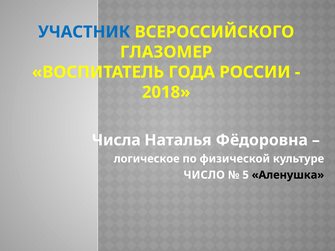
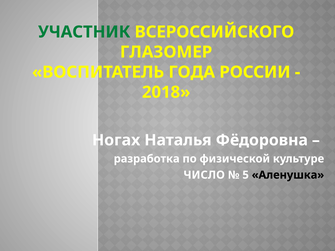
УЧАСТНИК colour: blue -> green (84, 32)
Числа: Числа -> Ногах (116, 140)
логическое: логическое -> разработка (147, 159)
